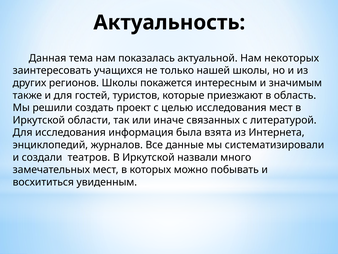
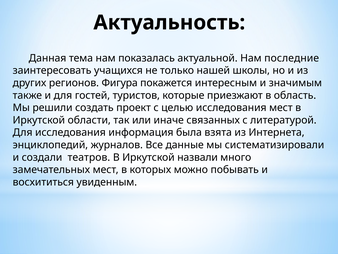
некоторых: некоторых -> последние (292, 58)
регионов Школы: Школы -> Фигура (120, 83)
